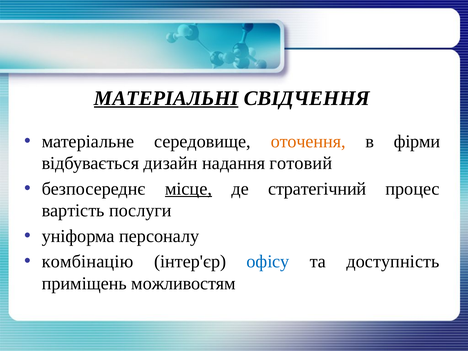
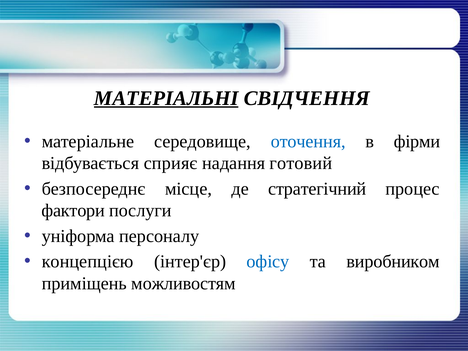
оточення colour: orange -> blue (308, 141)
дизайн: дизайн -> сприяє (171, 163)
місце underline: present -> none (189, 189)
вартість: вартість -> фактори (73, 211)
комбінацію: комбінацію -> концепцією (88, 262)
доступність: доступність -> виробником (393, 262)
